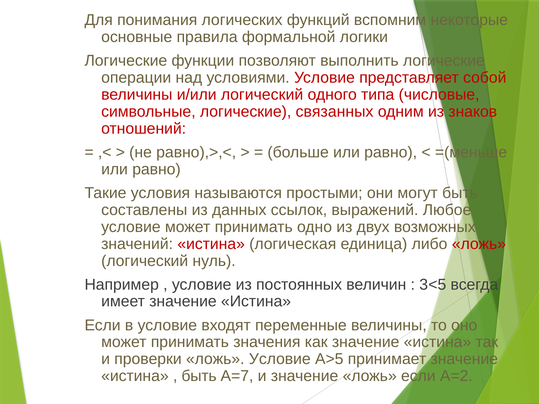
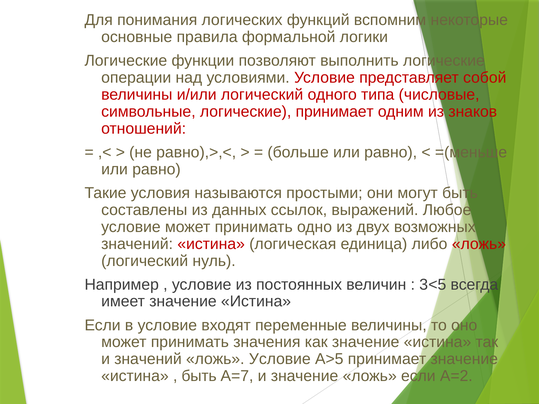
логические связанных: связанных -> принимает (335, 112)
и проверки: проверки -> значений (148, 359)
